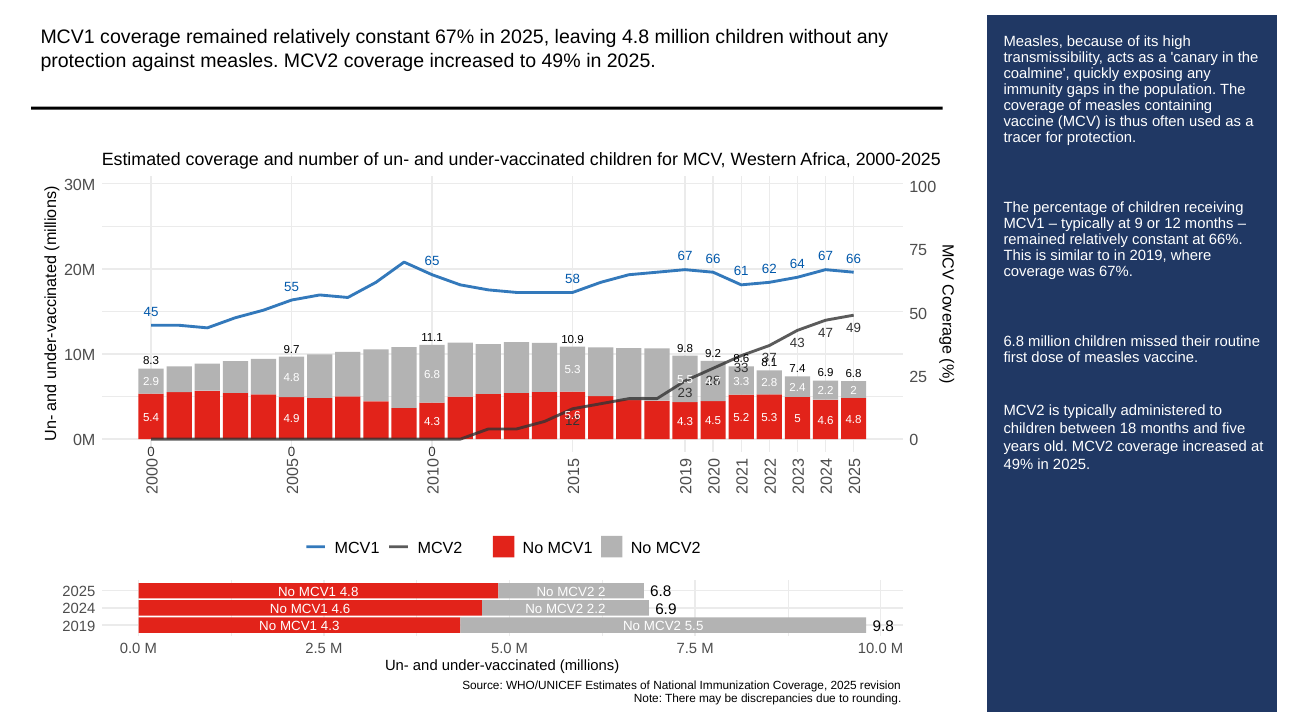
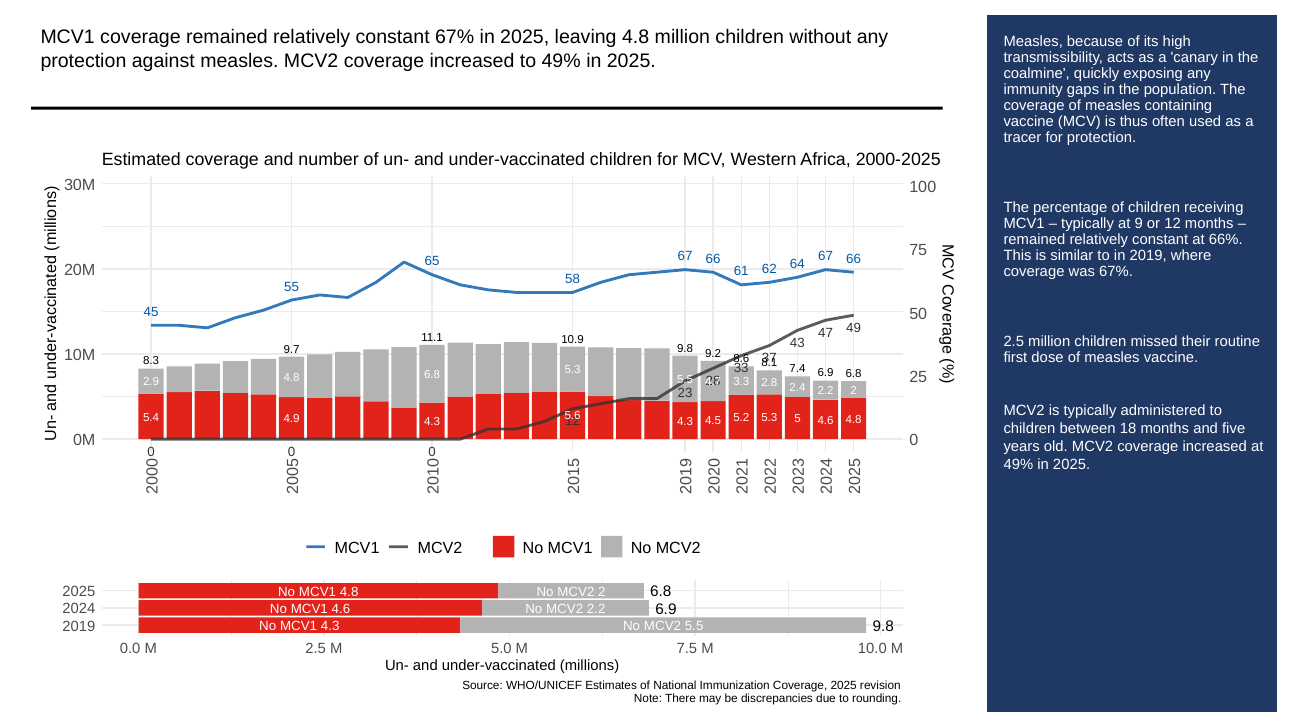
6.8: 6.8 -> 2.5 (1014, 342)
